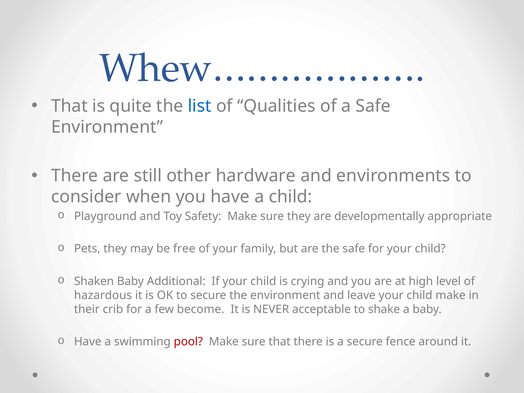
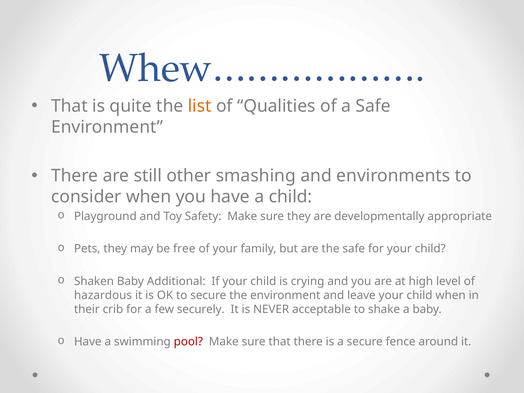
list colour: blue -> orange (200, 106)
hardware: hardware -> smashing (256, 176)
child make: make -> when (451, 295)
become: become -> securely (201, 309)
